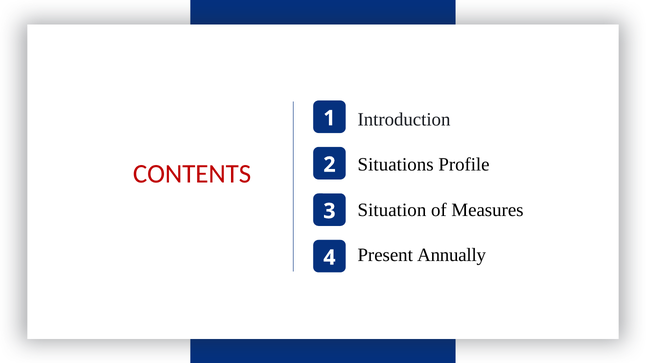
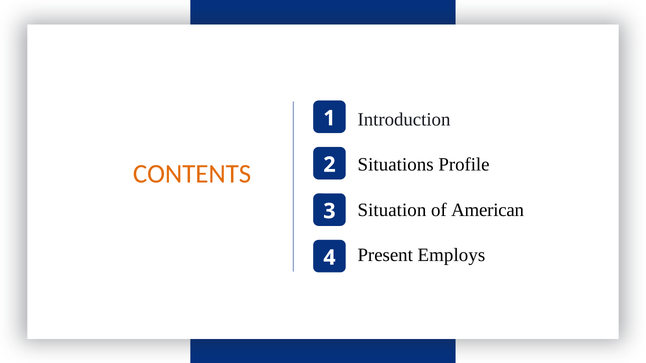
CONTENTS colour: red -> orange (192, 174)
Measures: Measures -> American (488, 210)
Annually: Annually -> Employs (451, 255)
